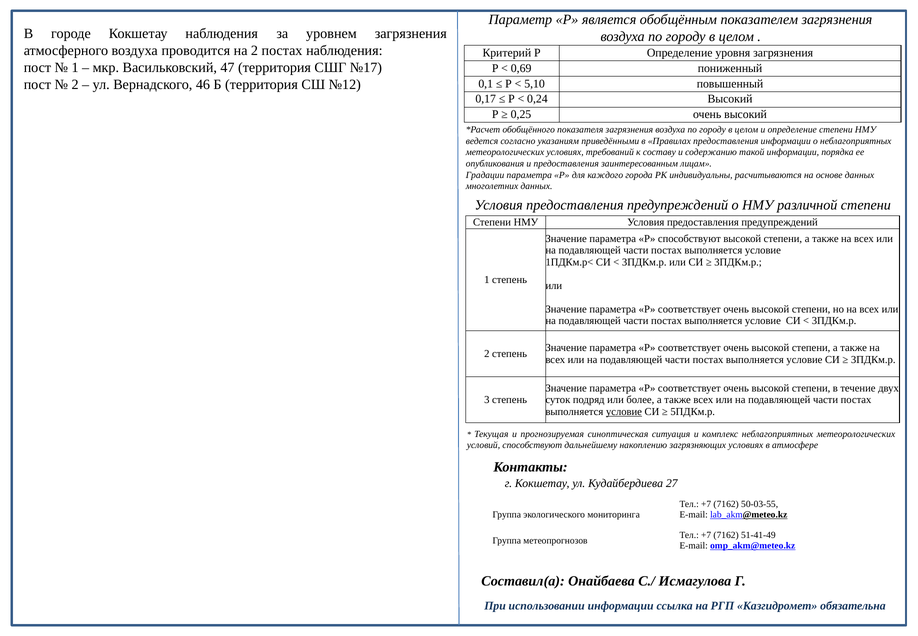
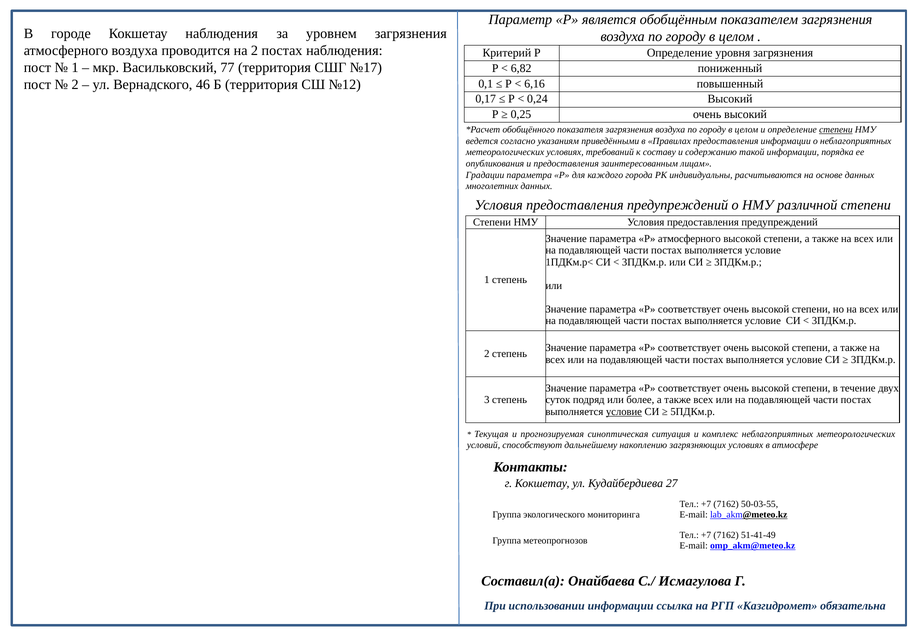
47: 47 -> 77 (228, 67)
0,69: 0,69 -> 6,82 (521, 68)
5,10: 5,10 -> 6,16 (535, 84)
степени underline: none -> present (836, 130)
Р способствуют: способствуют -> атмосферного (689, 239)
